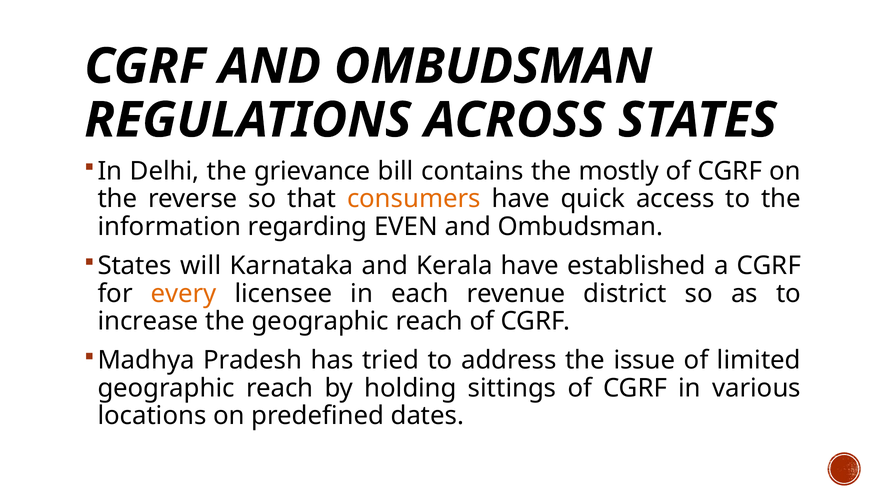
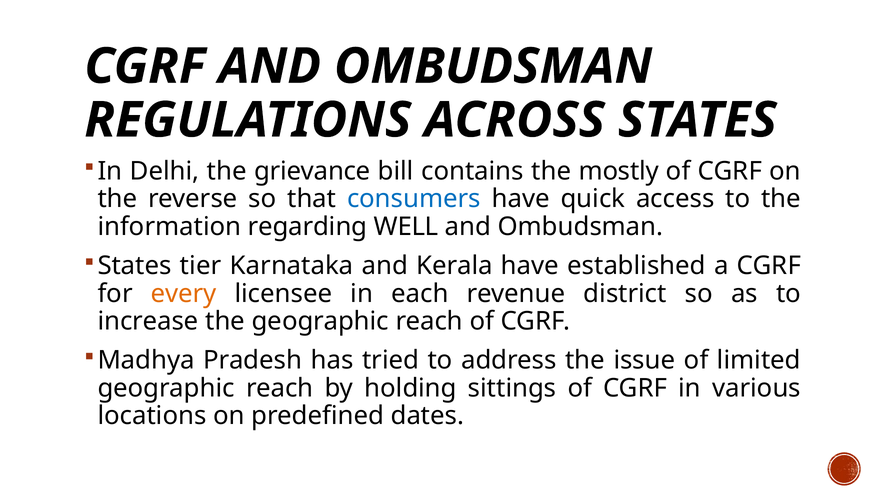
consumers colour: orange -> blue (414, 199)
EVEN: EVEN -> WELL (406, 227)
will: will -> tier (201, 266)
